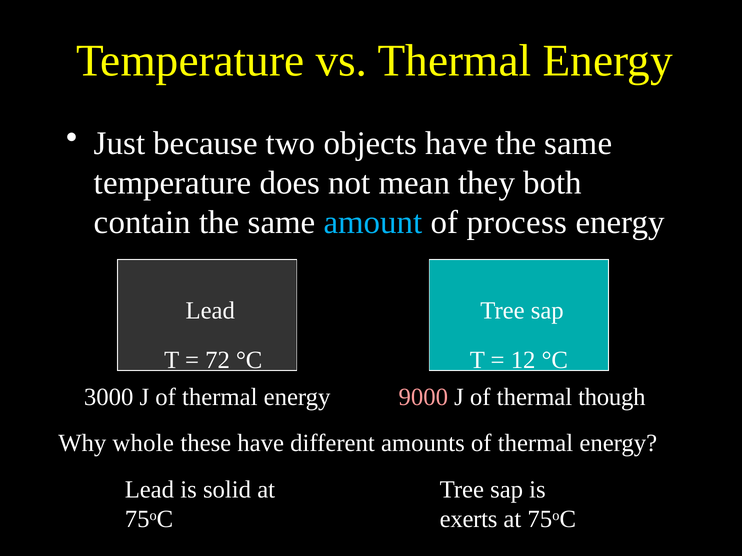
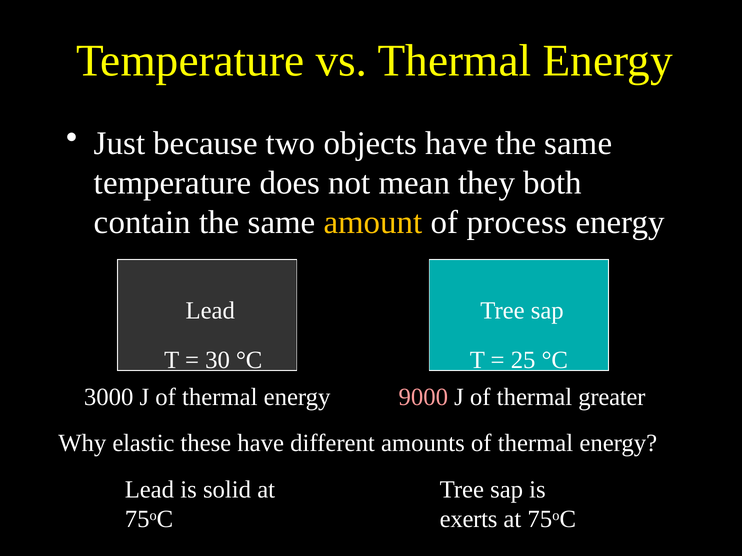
amount colour: light blue -> yellow (373, 222)
72: 72 -> 30 (218, 360)
12: 12 -> 25 (523, 360)
though: though -> greater (612, 397)
whole: whole -> elastic (143, 444)
